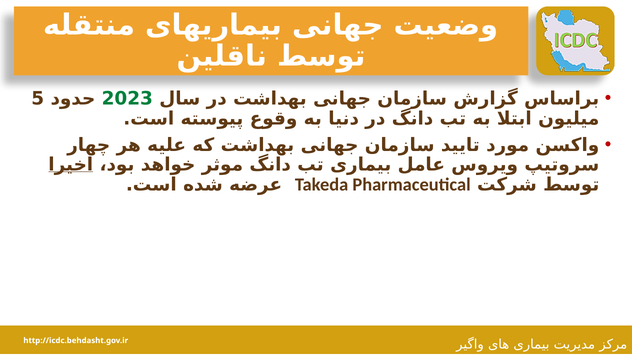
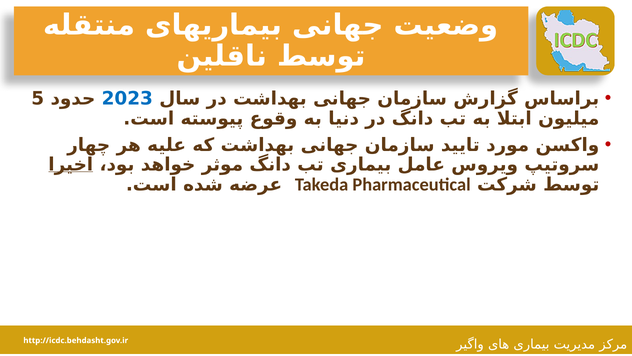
2023 colour: green -> blue (127, 98)
